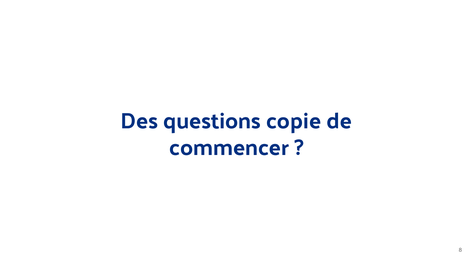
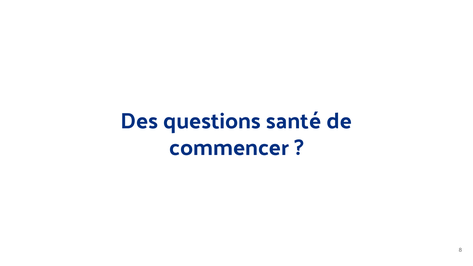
copie: copie -> santé (294, 121)
